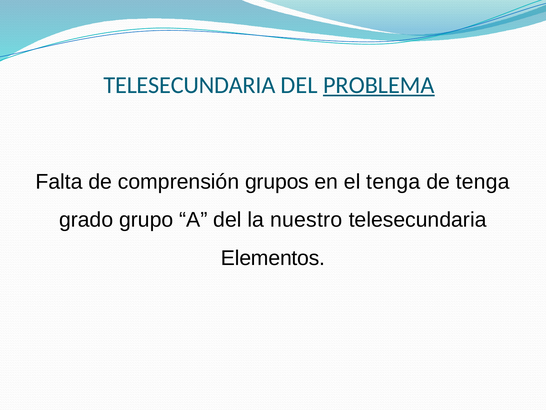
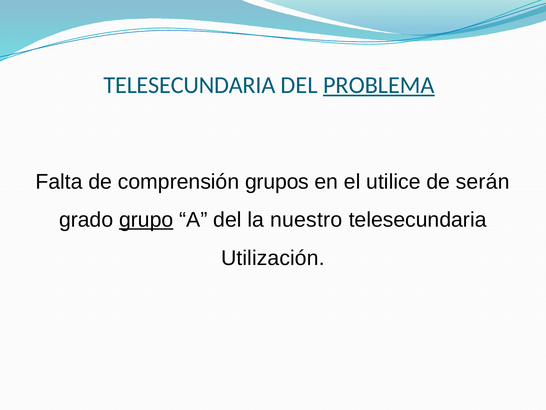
el tenga: tenga -> utilice (393, 181)
de tenga: tenga -> serán (483, 181)
grupo underline: none -> present (146, 220)
Elementos: Elementos -> Utilización (273, 258)
